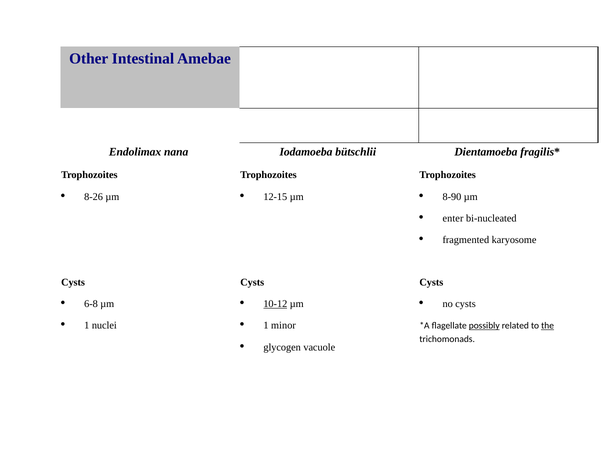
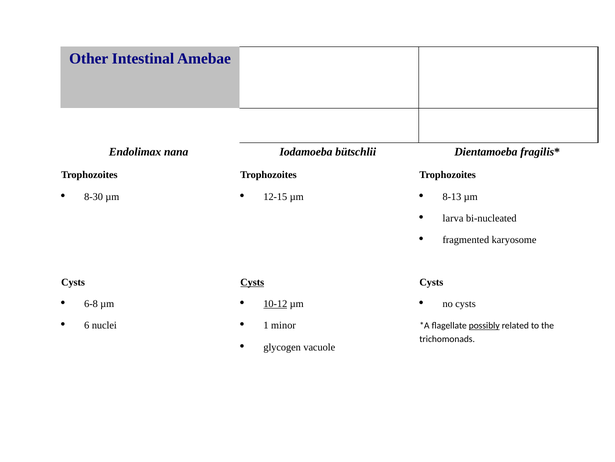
8-26: 8-26 -> 8-30 (94, 196)
8-90: 8-90 -> 8-13 (452, 196)
enter: enter -> larva (453, 218)
Cysts underline: none -> present (252, 282)
1: 1 -> 6 (87, 325)
the underline: present -> none (548, 325)
